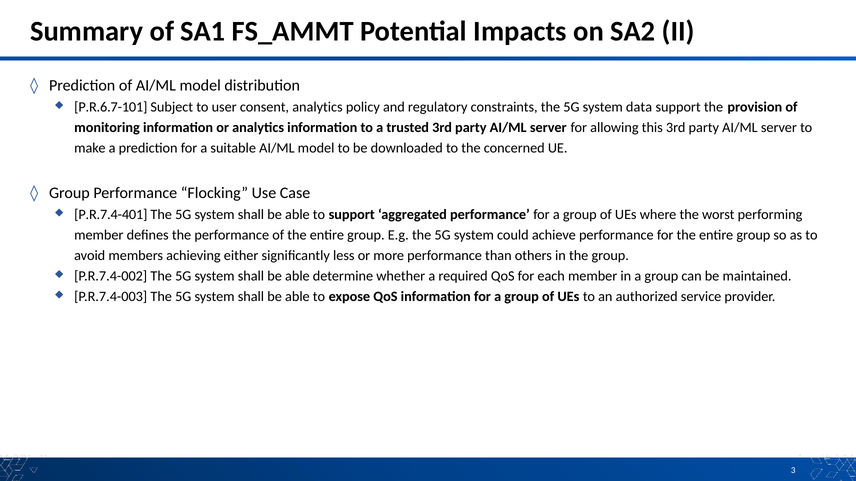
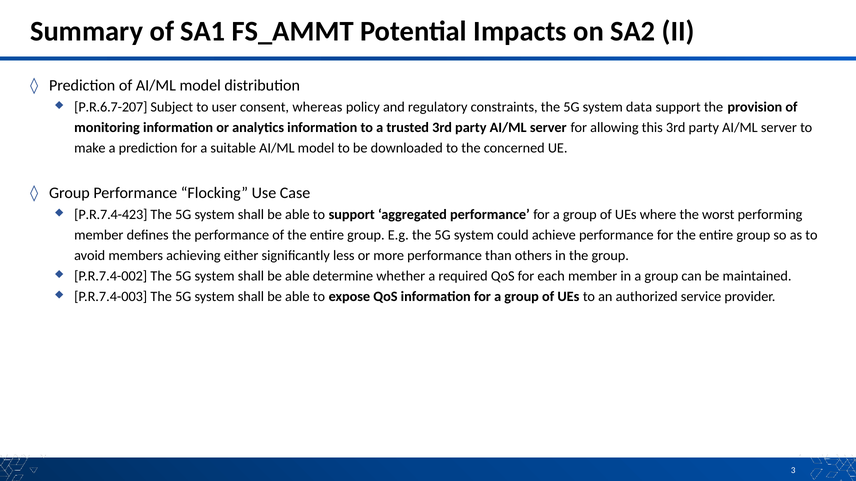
P.R.6.7-101: P.R.6.7-101 -> P.R.6.7-207 (111, 107)
consent analytics: analytics -> whereas (317, 107)
P.R.7.4-401: P.R.7.4-401 -> P.R.7.4-423 (111, 215)
